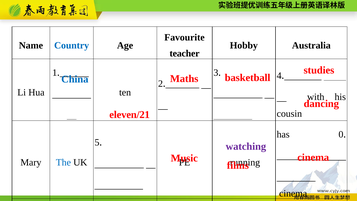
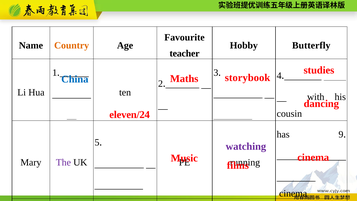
Country colour: blue -> orange (72, 45)
Hobby Australia: Australia -> Butterfly (311, 45)
basketball: basketball -> storybook (248, 78)
eleven/21: eleven/21 -> eleven/24 (130, 115)
has 0: 0 -> 9 (341, 134)
The colour: blue -> purple (63, 162)
